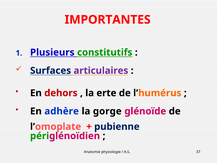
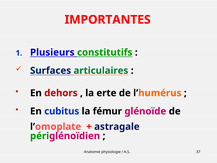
articulaires colour: purple -> green (101, 71)
adhère: adhère -> cubitus (62, 111)
gorge: gorge -> fémur (107, 111)
pubienne: pubienne -> astragale (117, 126)
